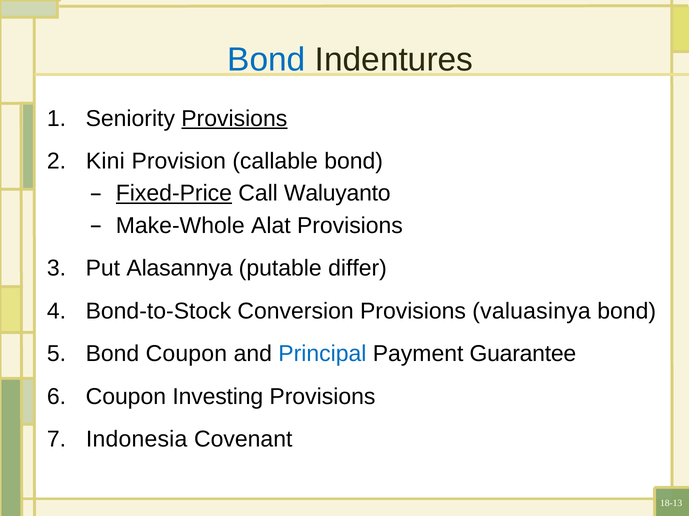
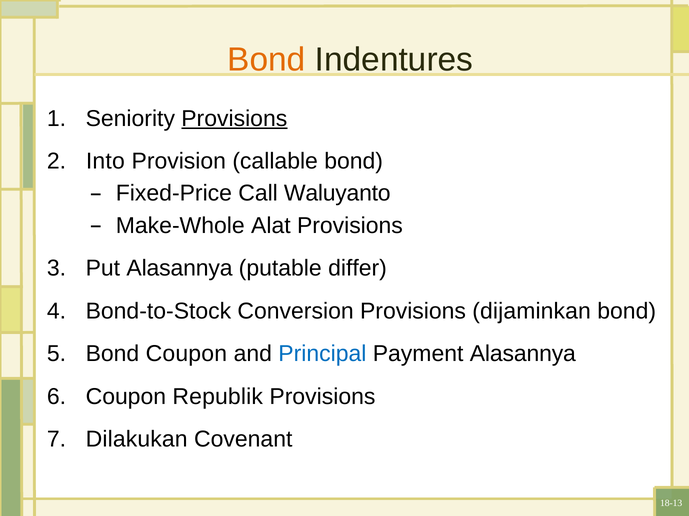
Bond colour: blue -> orange (266, 60)
Kini: Kini -> Into (105, 161)
Fixed-Price underline: present -> none (174, 194)
valuasinya: valuasinya -> dijaminkan (532, 311)
Payment Guarantee: Guarantee -> Alasannya (523, 354)
Investing: Investing -> Republik (218, 397)
Indonesia: Indonesia -> Dilakukan (137, 440)
